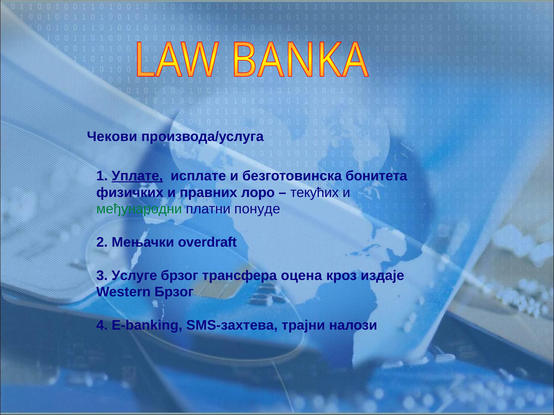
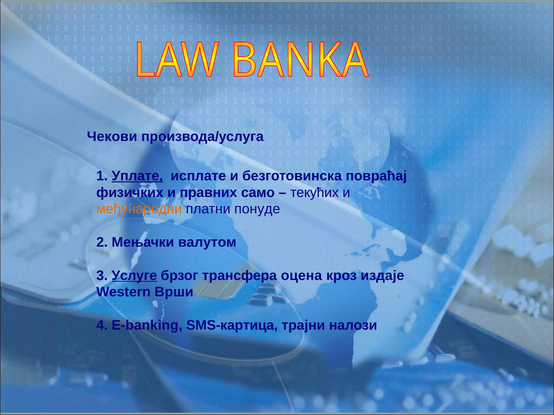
бонитета: бонитета -> повраћај (376, 176)
лоро: лоро -> само (258, 193)
међународни colour: green -> orange (139, 209)
overdraft: overdraft -> валутом (207, 243)
Услуге underline: none -> present (134, 276)
Western Брзог: Брзог -> Врши (174, 292)
SMS-захтева: SMS-захтева -> SMS-картица (232, 326)
